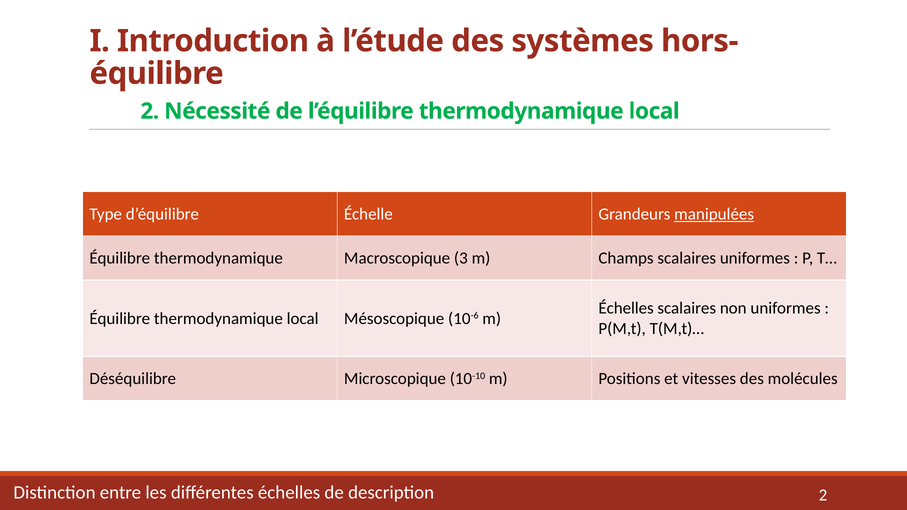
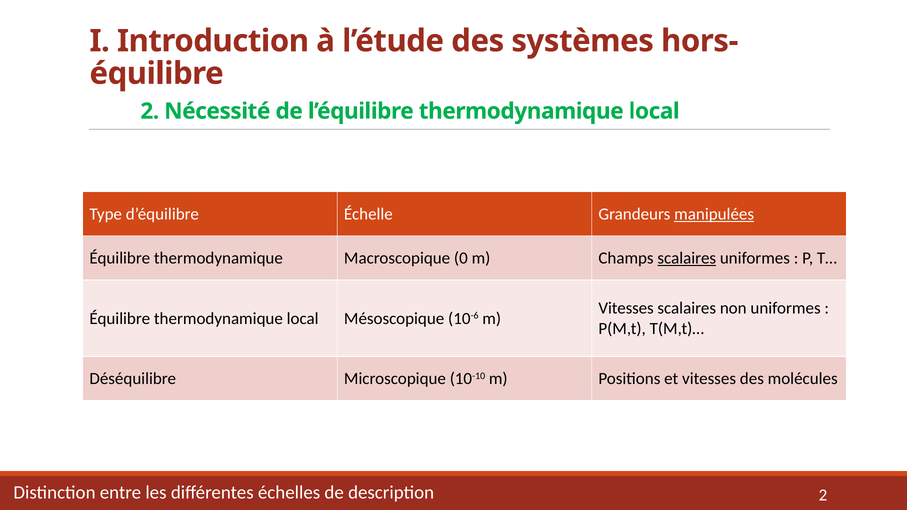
3: 3 -> 0 (461, 258)
scalaires underline: none -> present (687, 258)
Échelles: Échelles -> Vitesses (626, 308)
